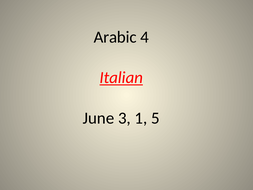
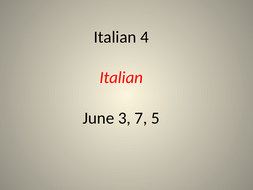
Arabic: Arabic -> Italian (115, 37)
Italian underline: present -> none (121, 77)
1: 1 -> 7 (141, 118)
